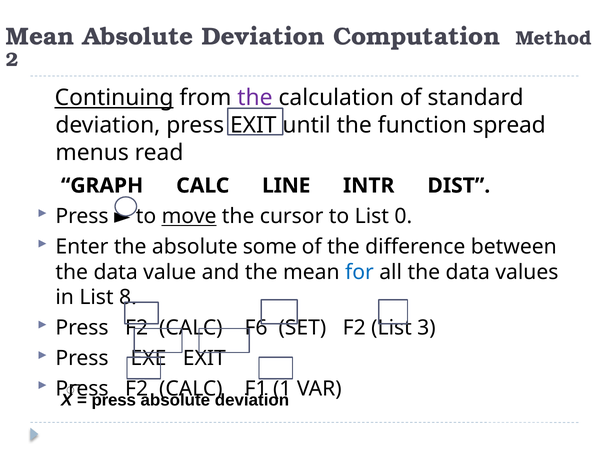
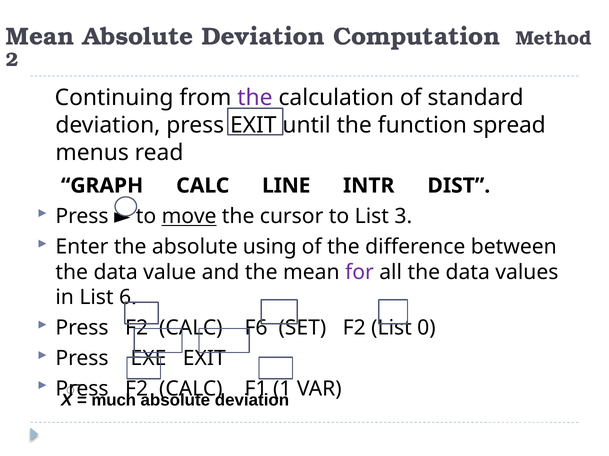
Continuing underline: present -> none (114, 98)
0: 0 -> 3 (403, 217)
some: some -> using (270, 247)
for colour: blue -> purple (359, 273)
8: 8 -> 6 (128, 298)
3: 3 -> 0 (426, 328)
press: press -> much (114, 401)
